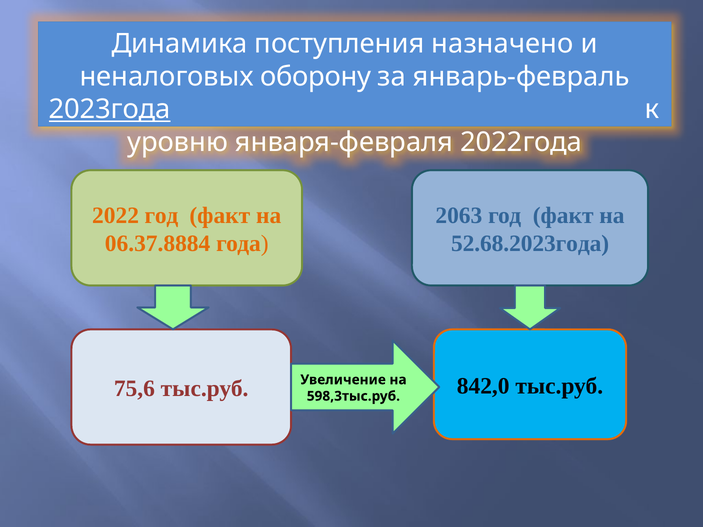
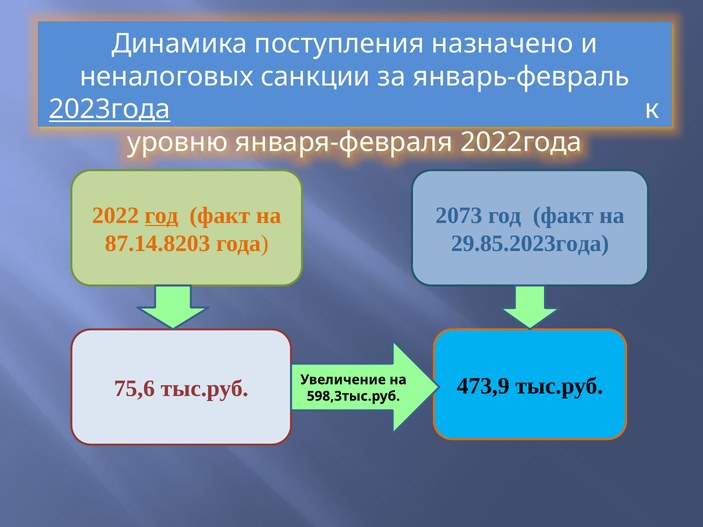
оборону: оборону -> санкции (316, 77)
год underline: none -> present (161, 216)
2063: 2063 -> 2073 (459, 216)
06.37.8884: 06.37.8884 -> 87.14.8203 (158, 244)
52.68.2023года: 52.68.2023года -> 29.85.2023года (530, 244)
842,0: 842,0 -> 473,9 (483, 386)
